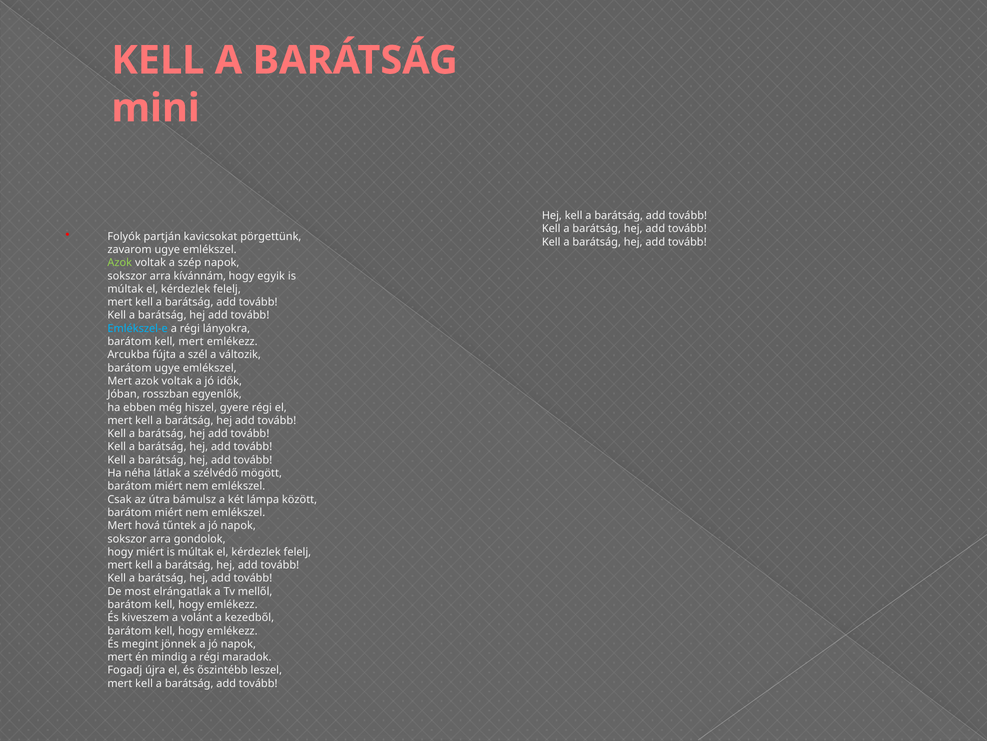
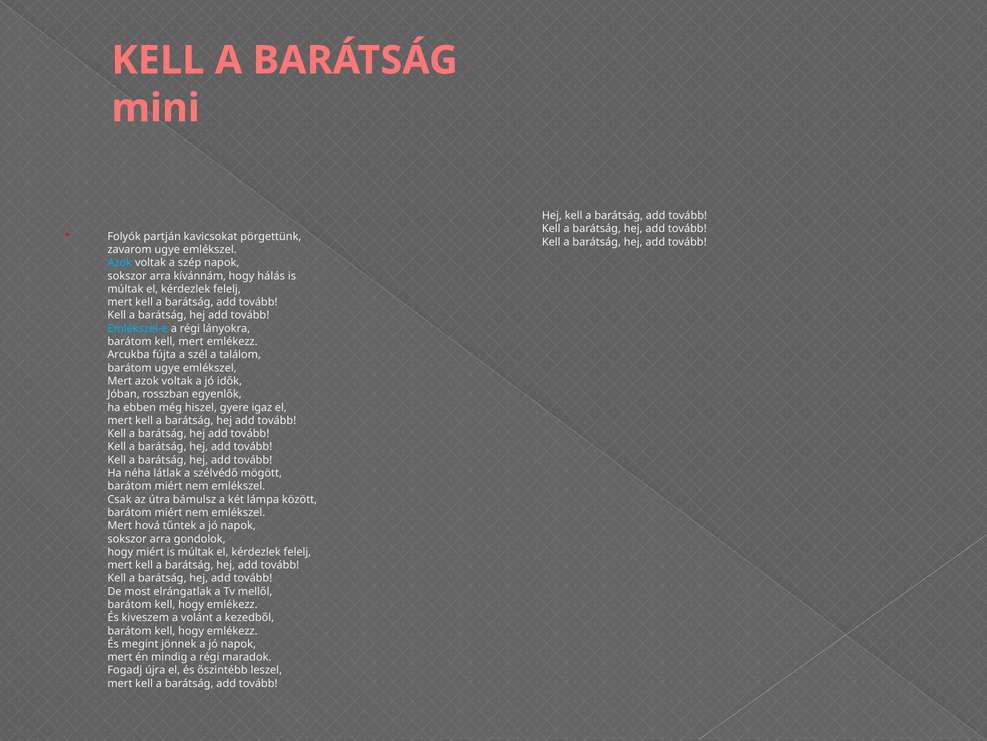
Azok colour: light green -> light blue (120, 263)
egyik: egyik -> hálás (271, 276)
változik: változik -> találom (240, 354)
gyere régi: régi -> igaz (262, 407)
